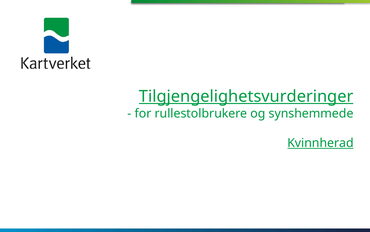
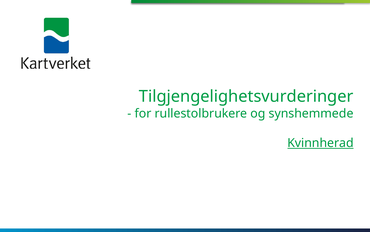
Tilgjengelighetsvurderinger underline: present -> none (246, 96)
